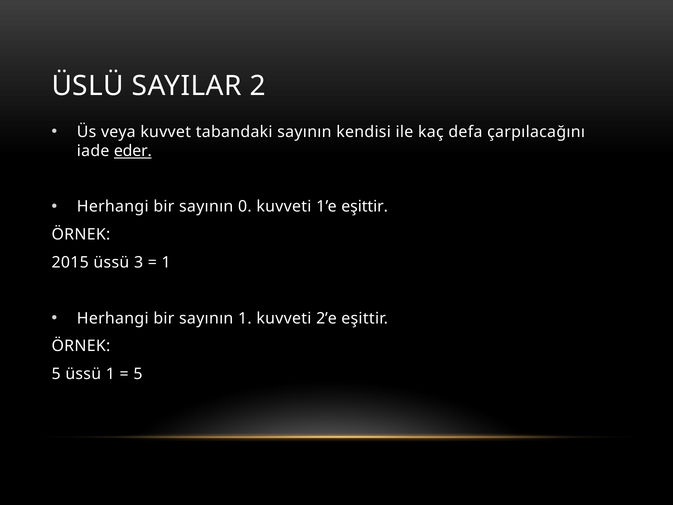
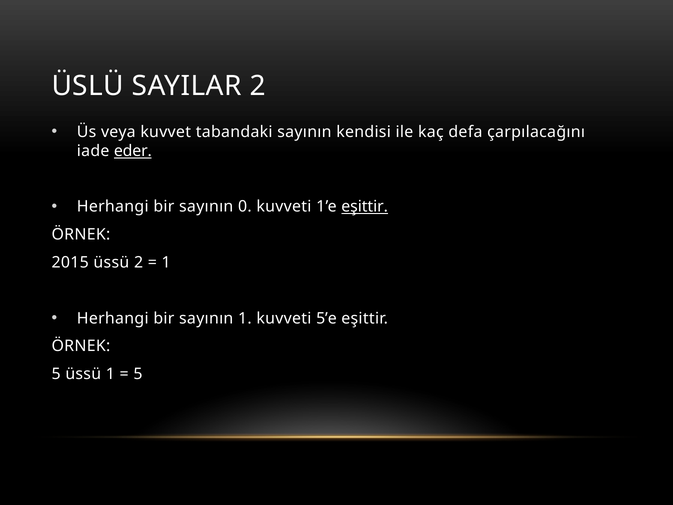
eşittir underline: none -> present (365, 207)
üssü 3: 3 -> 2 (139, 262)
2’e: 2’e -> 5’e (326, 318)
